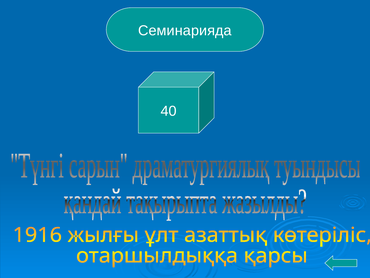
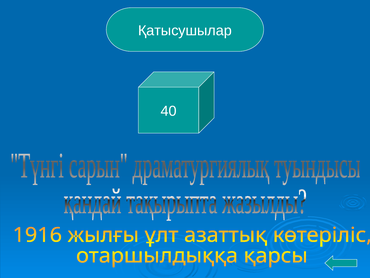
Семинарияда: Семинарияда -> Қатысушылар (185, 30)
